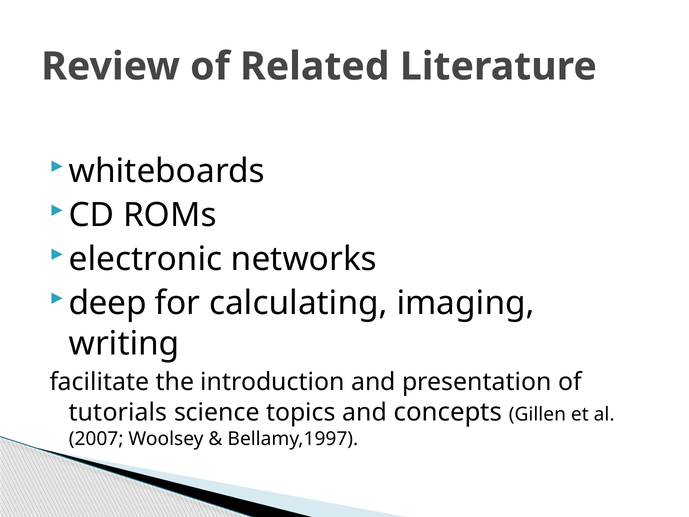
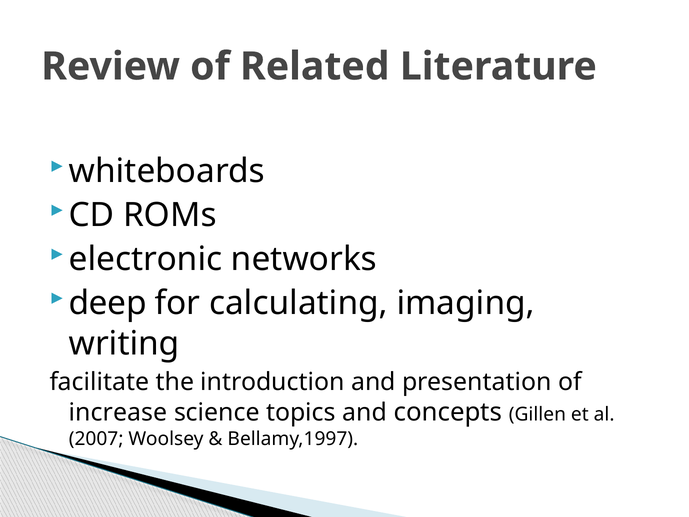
tutorials: tutorials -> increase (118, 412)
